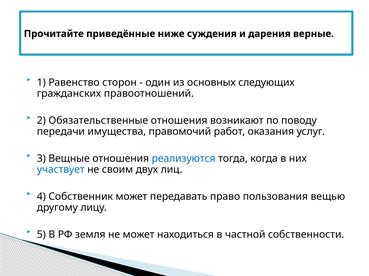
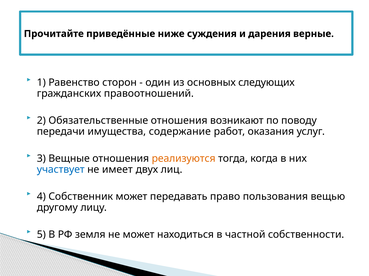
правомочий: правомочий -> содержание (180, 132)
реализуются colour: blue -> orange (184, 159)
своим: своим -> имеет (117, 170)
